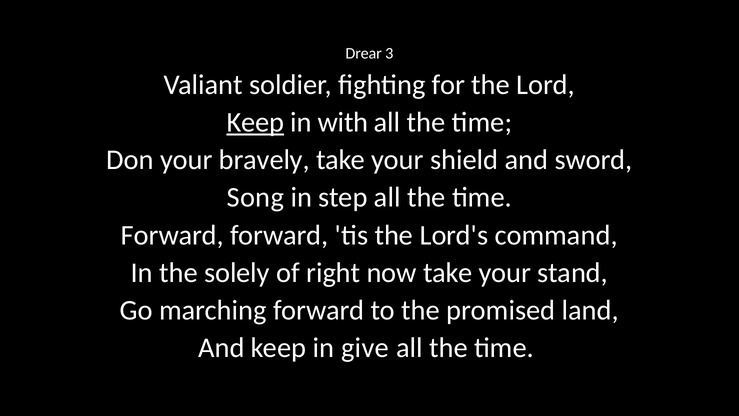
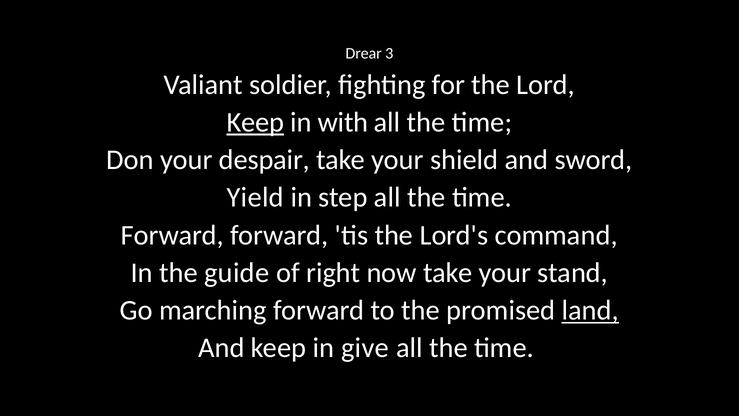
bravely: bravely -> despair (264, 160)
Song: Song -> Yield (255, 197)
solely: solely -> guide (237, 273)
land underline: none -> present (590, 310)
